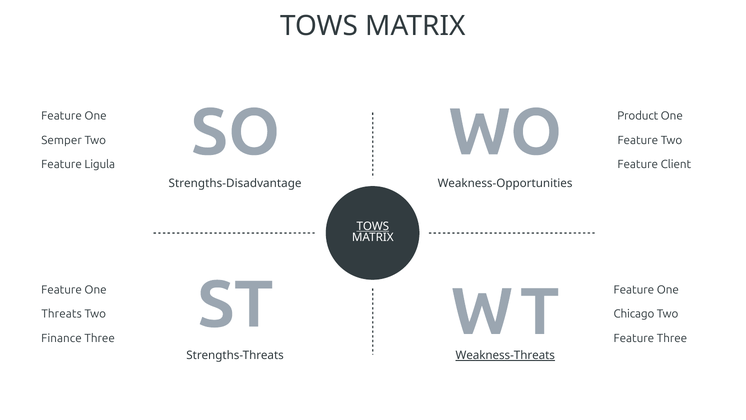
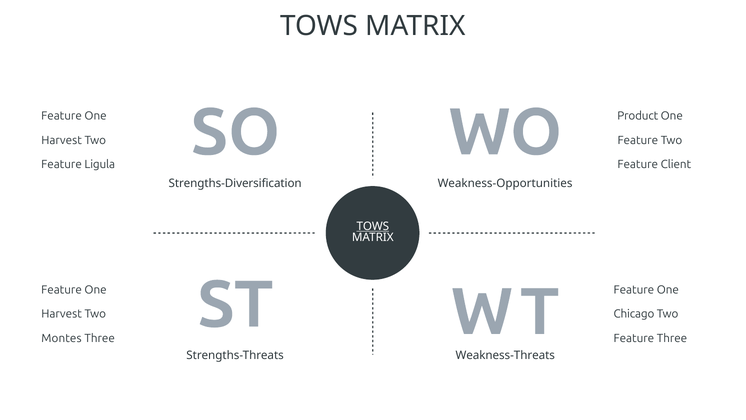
Semper: Semper -> Harvest (62, 140)
Strengths-Disadvantage: Strengths-Disadvantage -> Strengths-Diversification (235, 183)
Threats: Threats -> Harvest (62, 314)
Finance: Finance -> Montes (61, 338)
Weakness-Threats underline: present -> none (505, 355)
